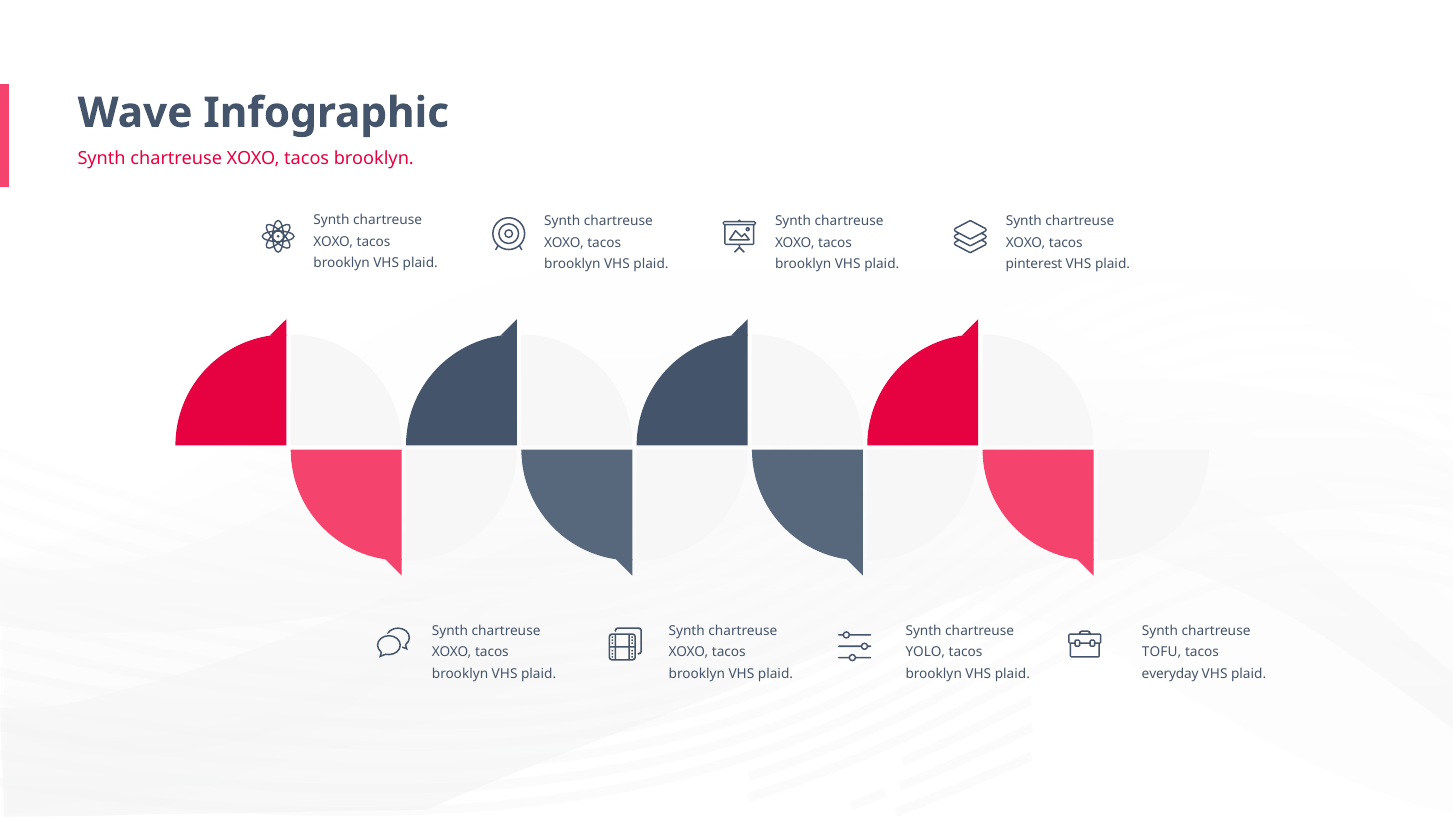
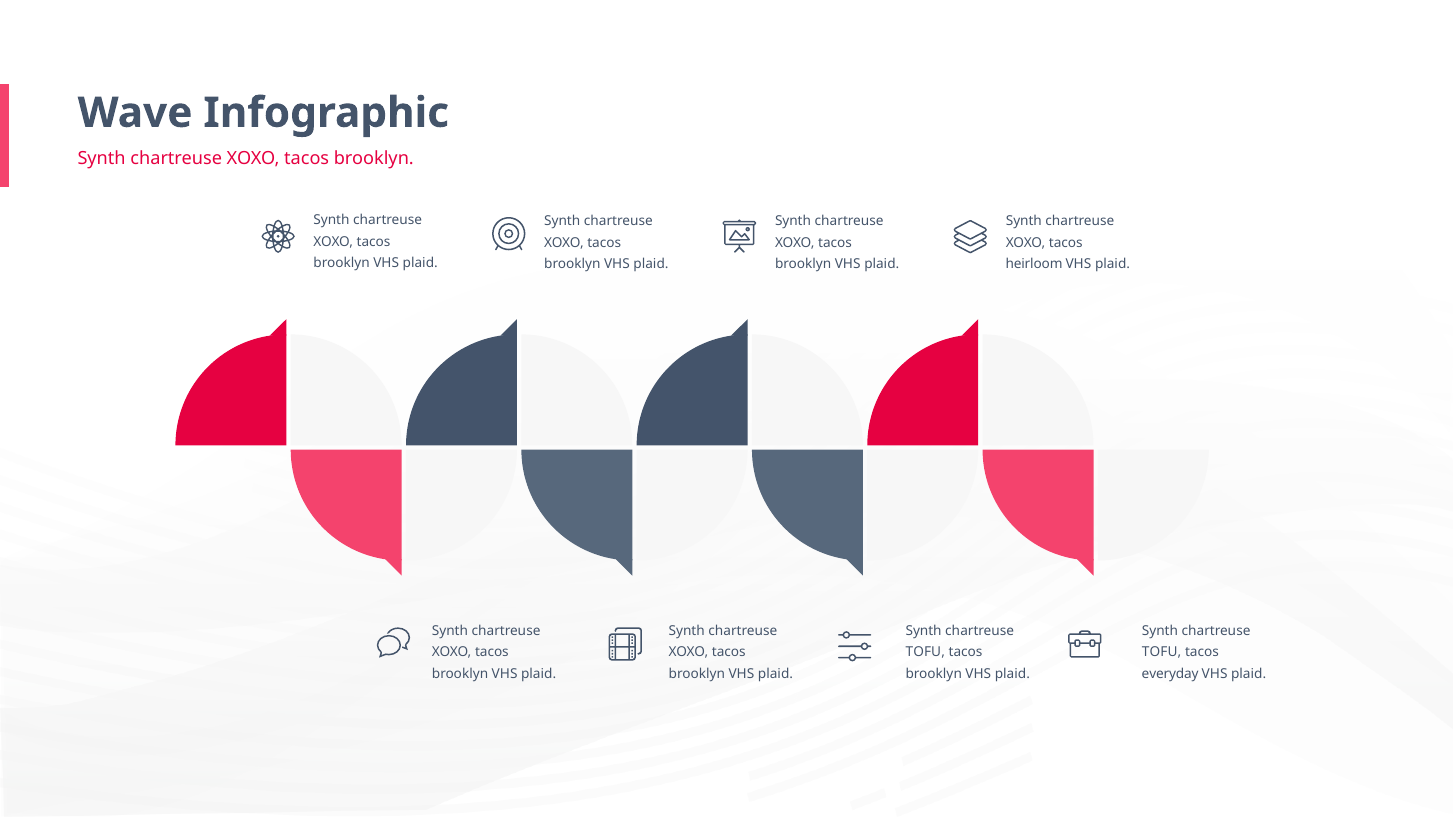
pinterest: pinterest -> heirloom (1034, 264)
YOLO: YOLO -> TOFU (925, 653)
